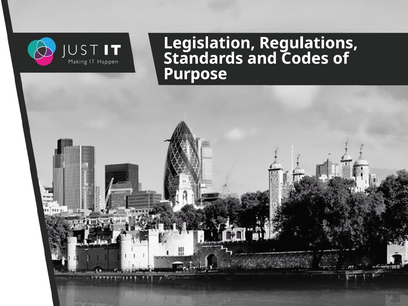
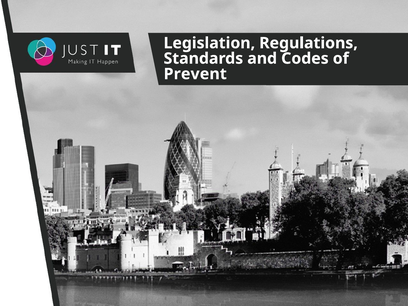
Purpose: Purpose -> Prevent (195, 74)
